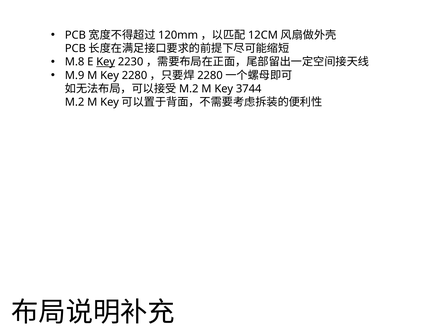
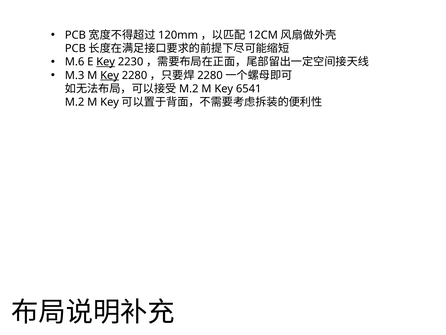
M.8: M.8 -> M.6 (75, 62)
M.9: M.9 -> M.3 (75, 75)
Key underline: none -> present (110, 75)
3744: 3744 -> 6541 (249, 89)
